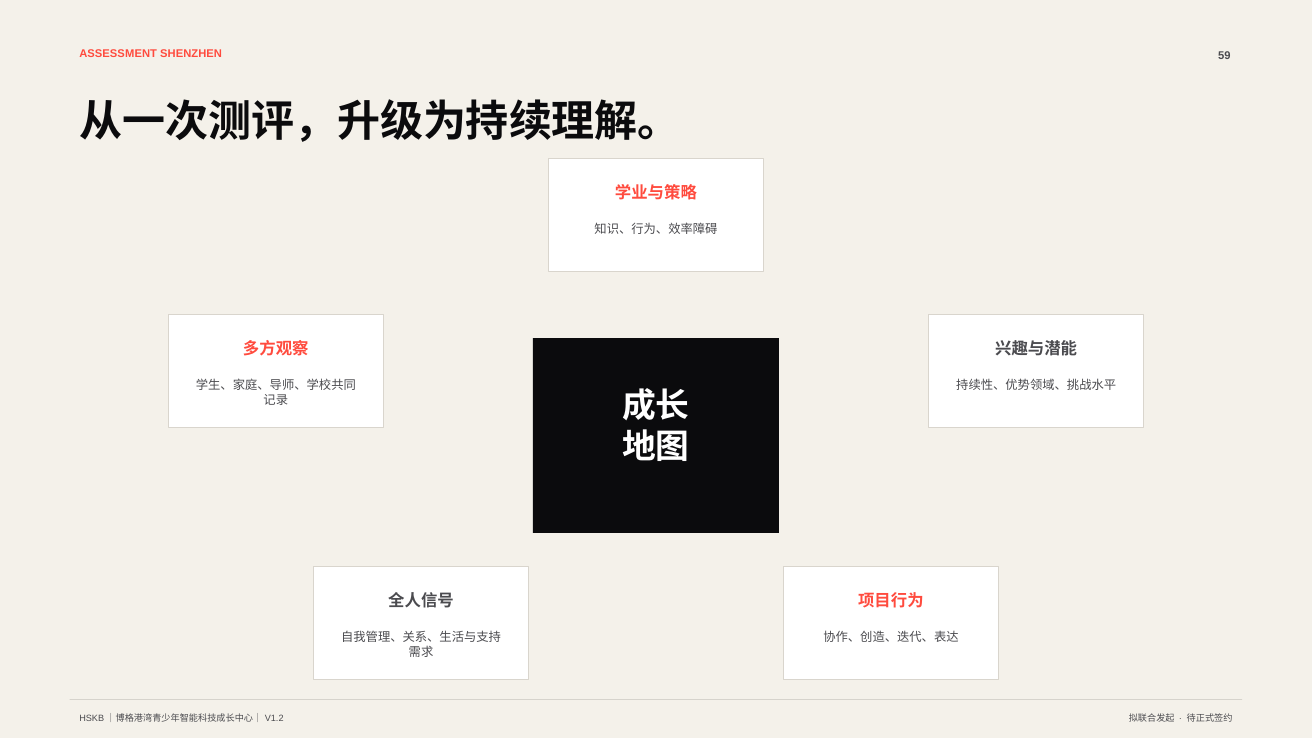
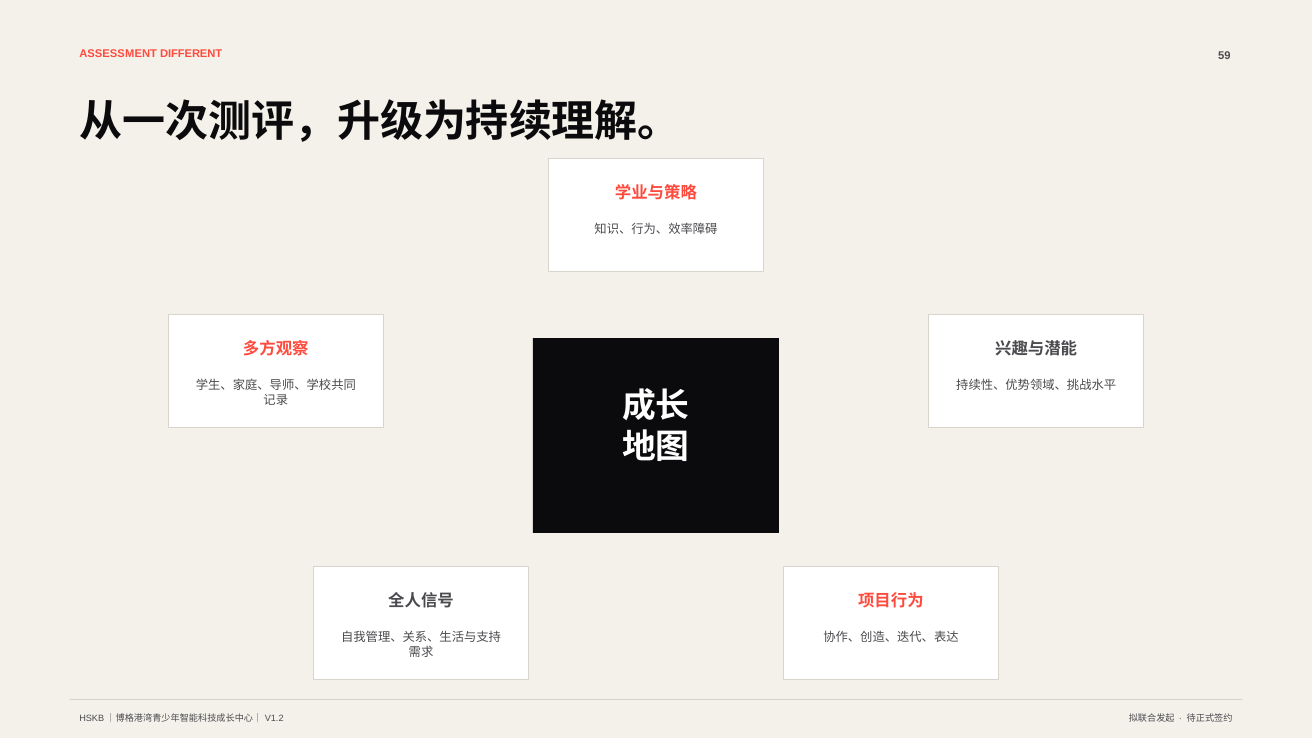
SHENZHEN: SHENZHEN -> DIFFERENT (191, 53)
